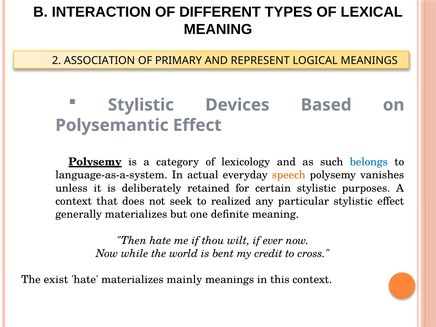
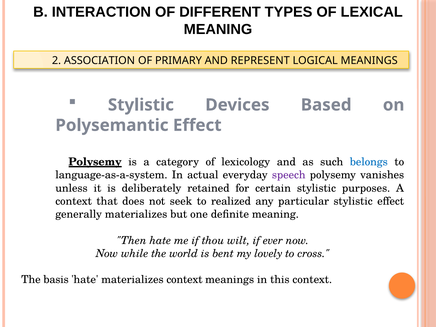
speech colour: orange -> purple (289, 175)
credit: credit -> lovely (268, 253)
exist: exist -> basis (56, 280)
materializes mainly: mainly -> context (184, 280)
